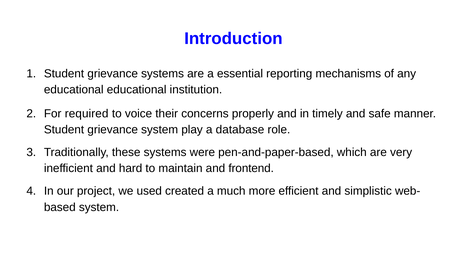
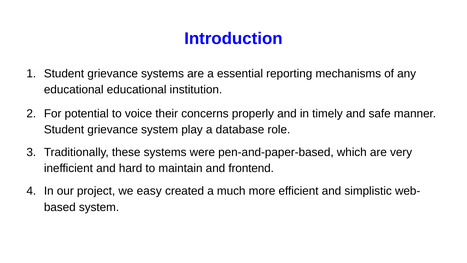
required: required -> potential (87, 113)
used: used -> easy (149, 191)
